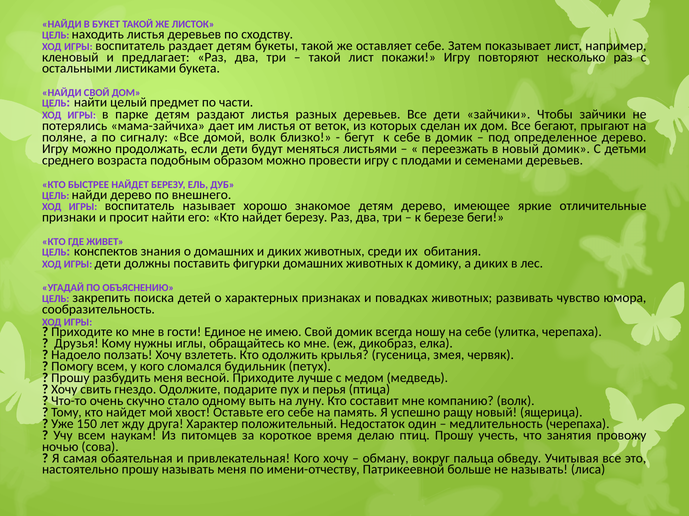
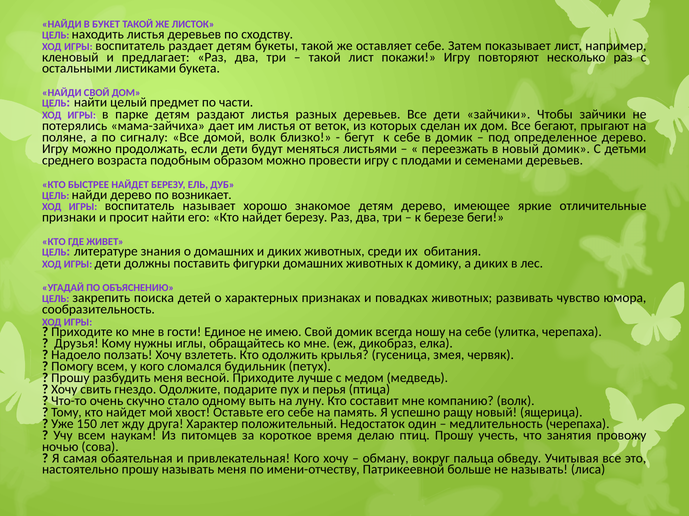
внешнего: внешнего -> возникает (202, 195)
конспектов: конспектов -> литературе (106, 251)
